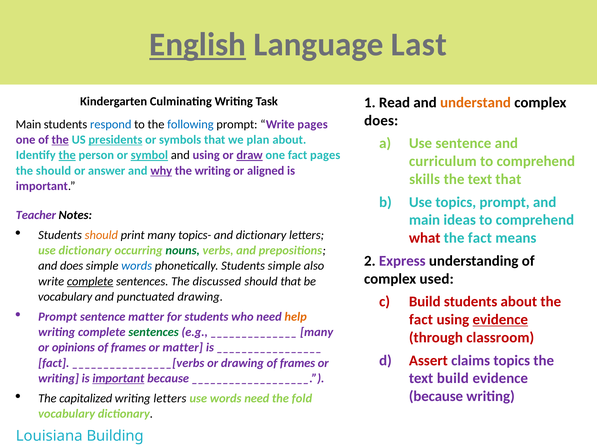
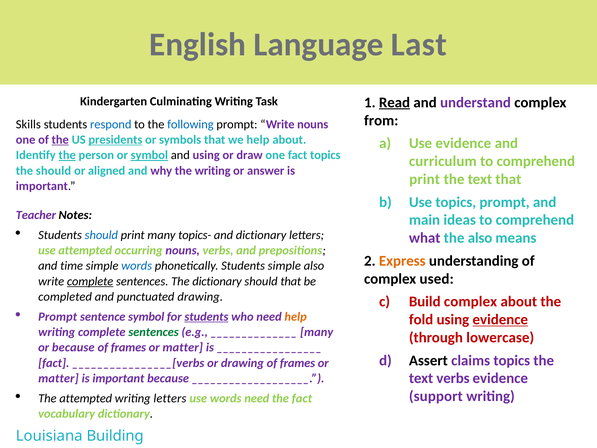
English underline: present -> none (198, 45)
Read underline: none -> present (394, 102)
understand colour: orange -> purple (476, 102)
does: does -> from (381, 120)
Main: Main -> Skills (28, 124)
Write pages: pages -> nouns (313, 124)
we plan: plan -> help (258, 140)
Use sentence: sentence -> evidence (463, 143)
draw underline: present -> none (250, 155)
fact pages: pages -> topics (325, 155)
answer: answer -> aligned (107, 171)
why underline: present -> none (161, 171)
aligned: aligned -> answer (266, 171)
skills: skills -> print (425, 179)
should colour: orange -> blue (101, 235)
what colour: red -> purple (425, 238)
fact: fact -> also (480, 238)
use dictionary: dictionary -> attempted (85, 250)
nouns colour: green -> purple (183, 250)
Express colour: purple -> orange (402, 261)
and does: does -> time (72, 266)
The discussed: discussed -> dictionary (217, 281)
vocabulary: vocabulary -> completed (65, 297)
Build students: students -> complex (470, 301)
sentence matter: matter -> symbol (146, 316)
students underline: none -> present (206, 316)
fact: fact -> fold (421, 319)
classroom: classroom -> lowercase (500, 337)
or opinions: opinions -> because (73, 347)
Assert colour: red -> black (428, 360)
text build: build -> verbs (453, 378)
writing: writing -> matter (58, 378)
important underline: present -> none (118, 378)
because: because -> support (436, 396)
The capitalized: capitalized -> attempted (86, 398)
the fold: fold -> fact (302, 398)
